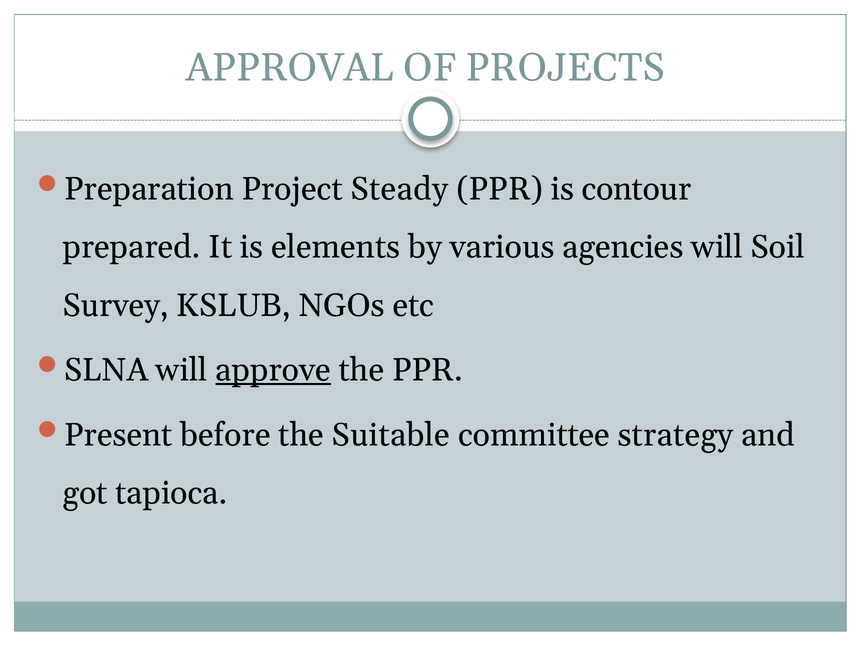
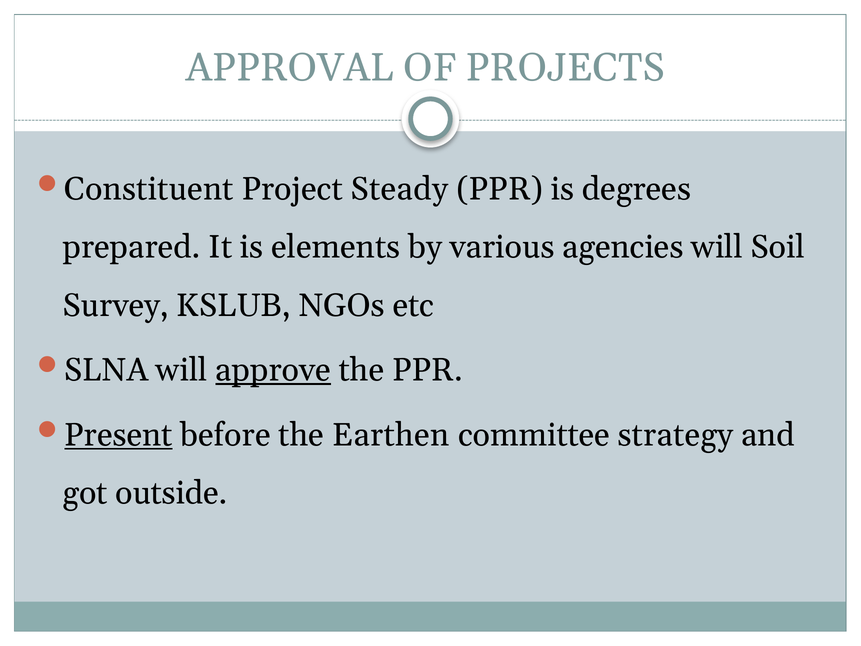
Preparation: Preparation -> Constituent (149, 189)
contour: contour -> degrees (636, 189)
Present underline: none -> present (118, 435)
Suitable: Suitable -> Earthen (391, 435)
tapioca: tapioca -> outside (171, 493)
